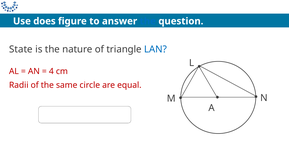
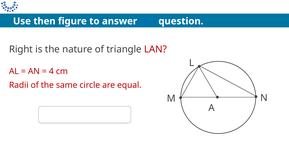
does: does -> then (44, 21)
State: State -> Right (21, 49)
LAN colour: blue -> red (155, 49)
